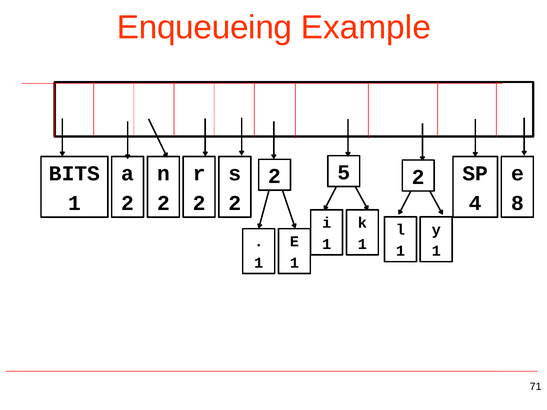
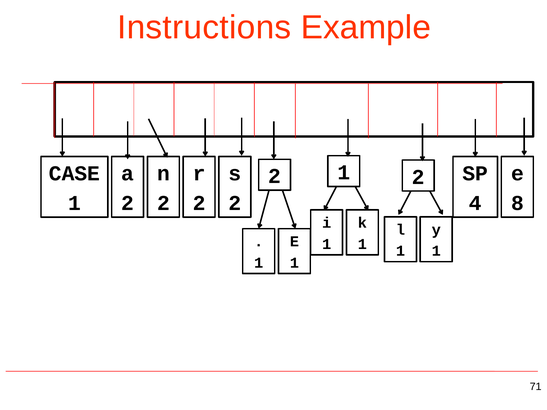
Enqueueing: Enqueueing -> Instructions (204, 27)
BITS: BITS -> CASE (74, 173)
2 5: 5 -> 1 (344, 173)
